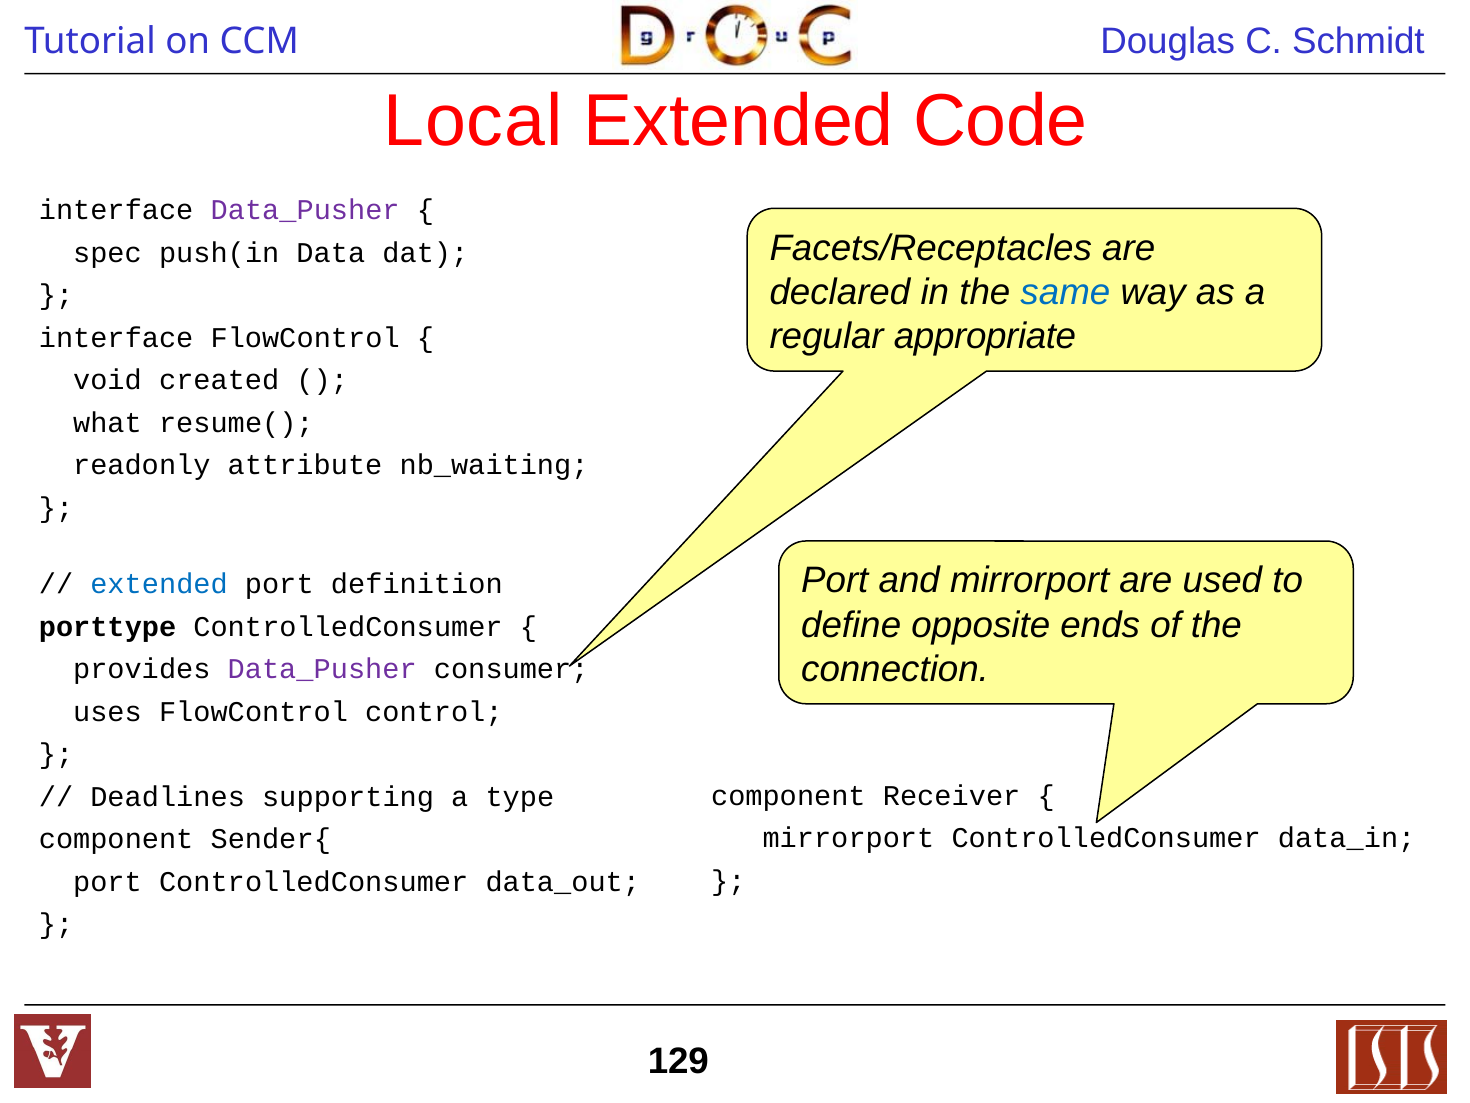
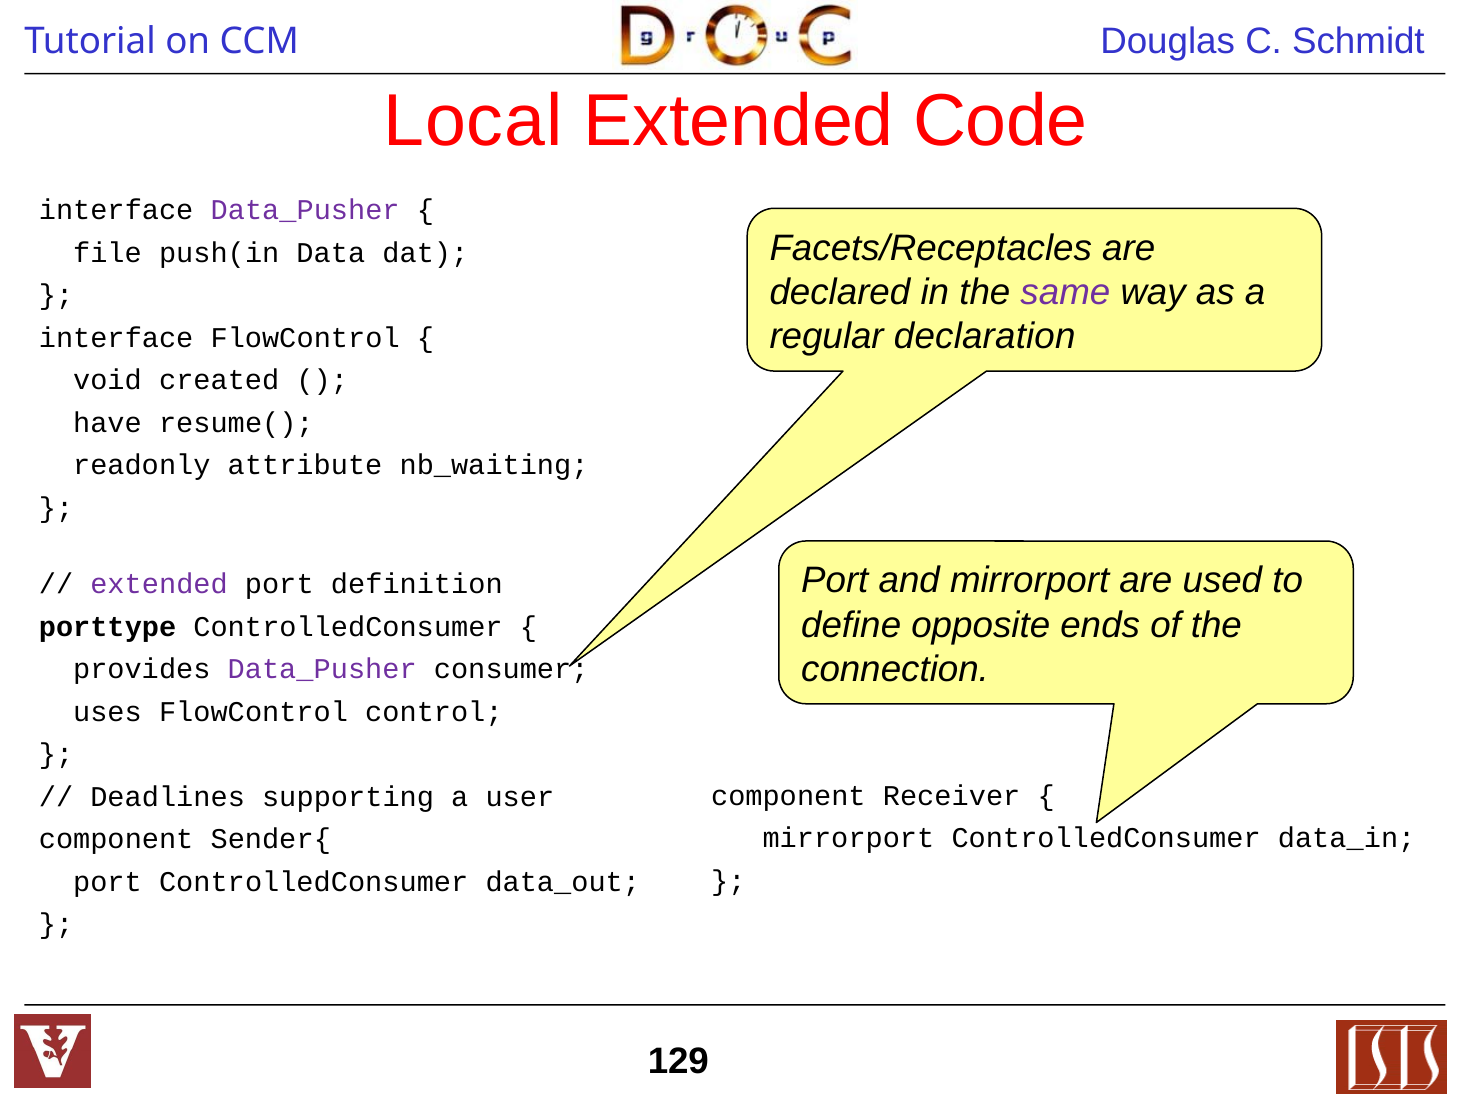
spec: spec -> file (107, 253)
same colour: blue -> purple (1065, 292)
appropriate: appropriate -> declaration (985, 336)
what: what -> have (107, 422)
extended colour: blue -> purple (159, 584)
type: type -> user (520, 797)
